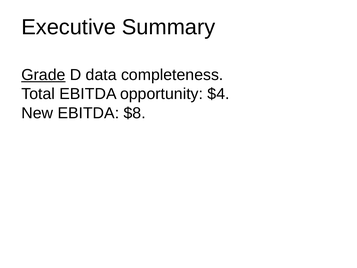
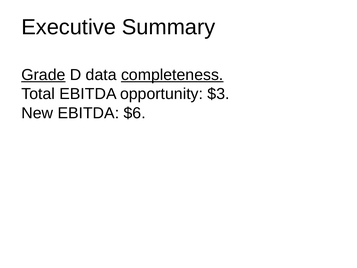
completeness underline: none -> present (172, 75)
$4: $4 -> $3 (218, 94)
$8: $8 -> $6 (135, 113)
